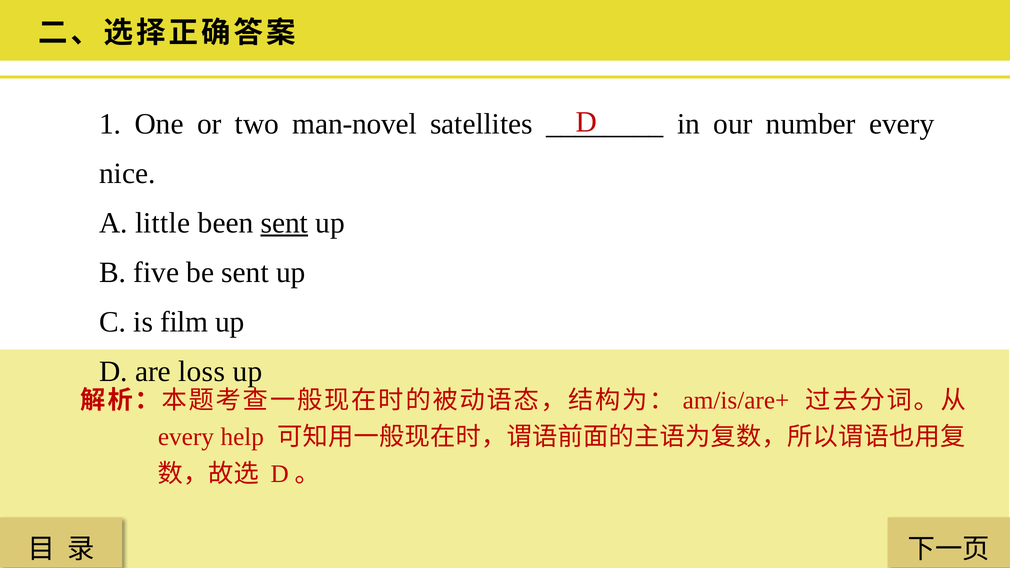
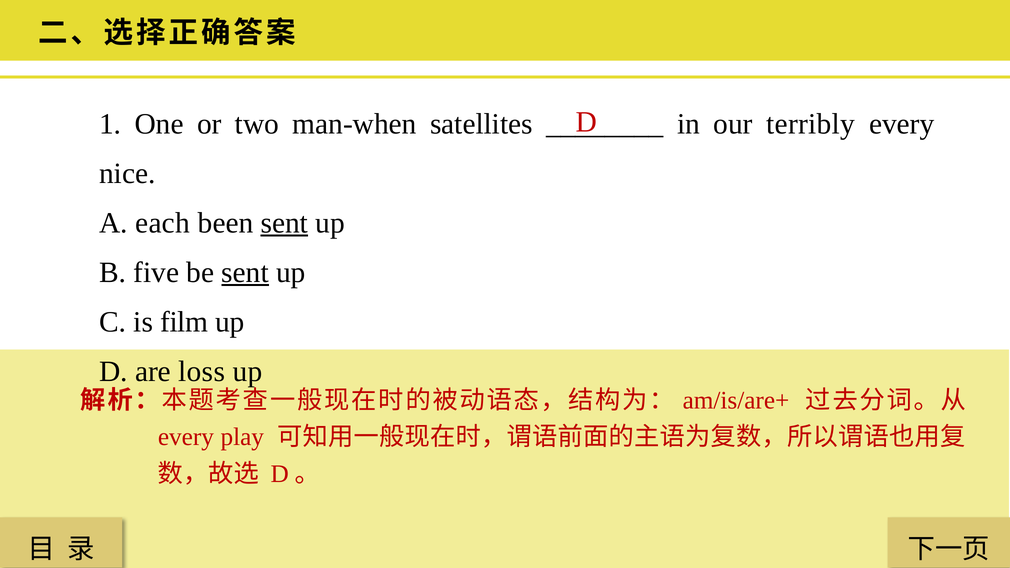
man-novel: man-novel -> man-when (355, 124)
number: number -> terribly (811, 124)
little: little -> each (163, 223)
sent underline: none -> present (245, 272)
help: help -> play (242, 437)
